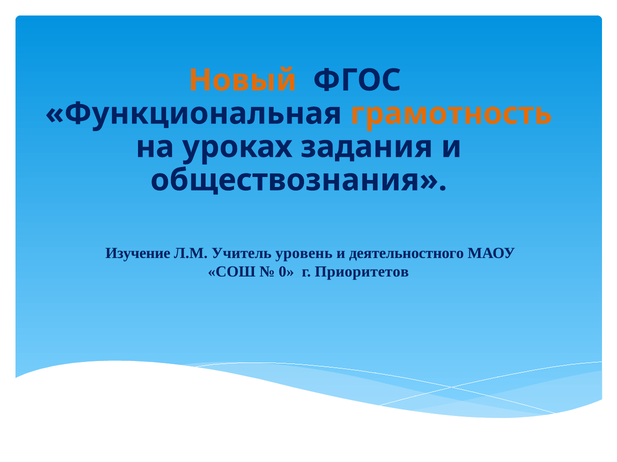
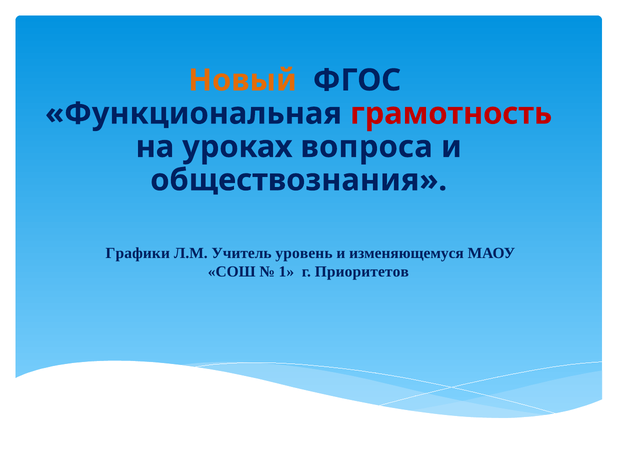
грамотность colour: orange -> red (451, 114)
задания: задания -> вопроса (367, 147)
Изучение: Изучение -> Графики (138, 253)
деятельностного: деятельностного -> изменяющемуся (407, 253)
0: 0 -> 1 (286, 272)
